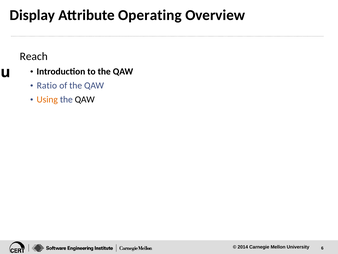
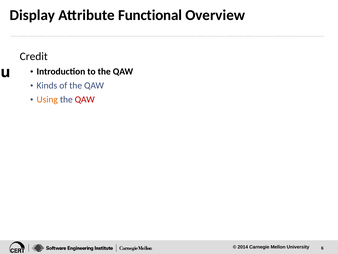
Operating: Operating -> Functional (150, 15)
Reach: Reach -> Credit (34, 56)
Ratio: Ratio -> Kinds (47, 85)
QAW colour: black -> red (85, 99)
